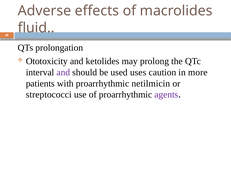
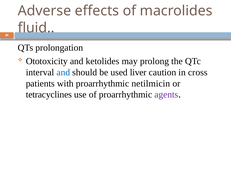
and colour: purple -> blue (63, 72)
uses: uses -> liver (138, 72)
more: more -> cross (198, 72)
streptococci: streptococci -> tetracyclines (49, 95)
